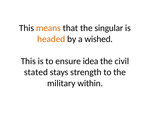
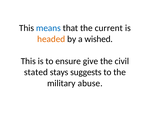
means colour: orange -> blue (48, 28)
singular: singular -> current (109, 28)
idea: idea -> give (91, 61)
strength: strength -> suggests (86, 72)
within: within -> abuse (90, 83)
